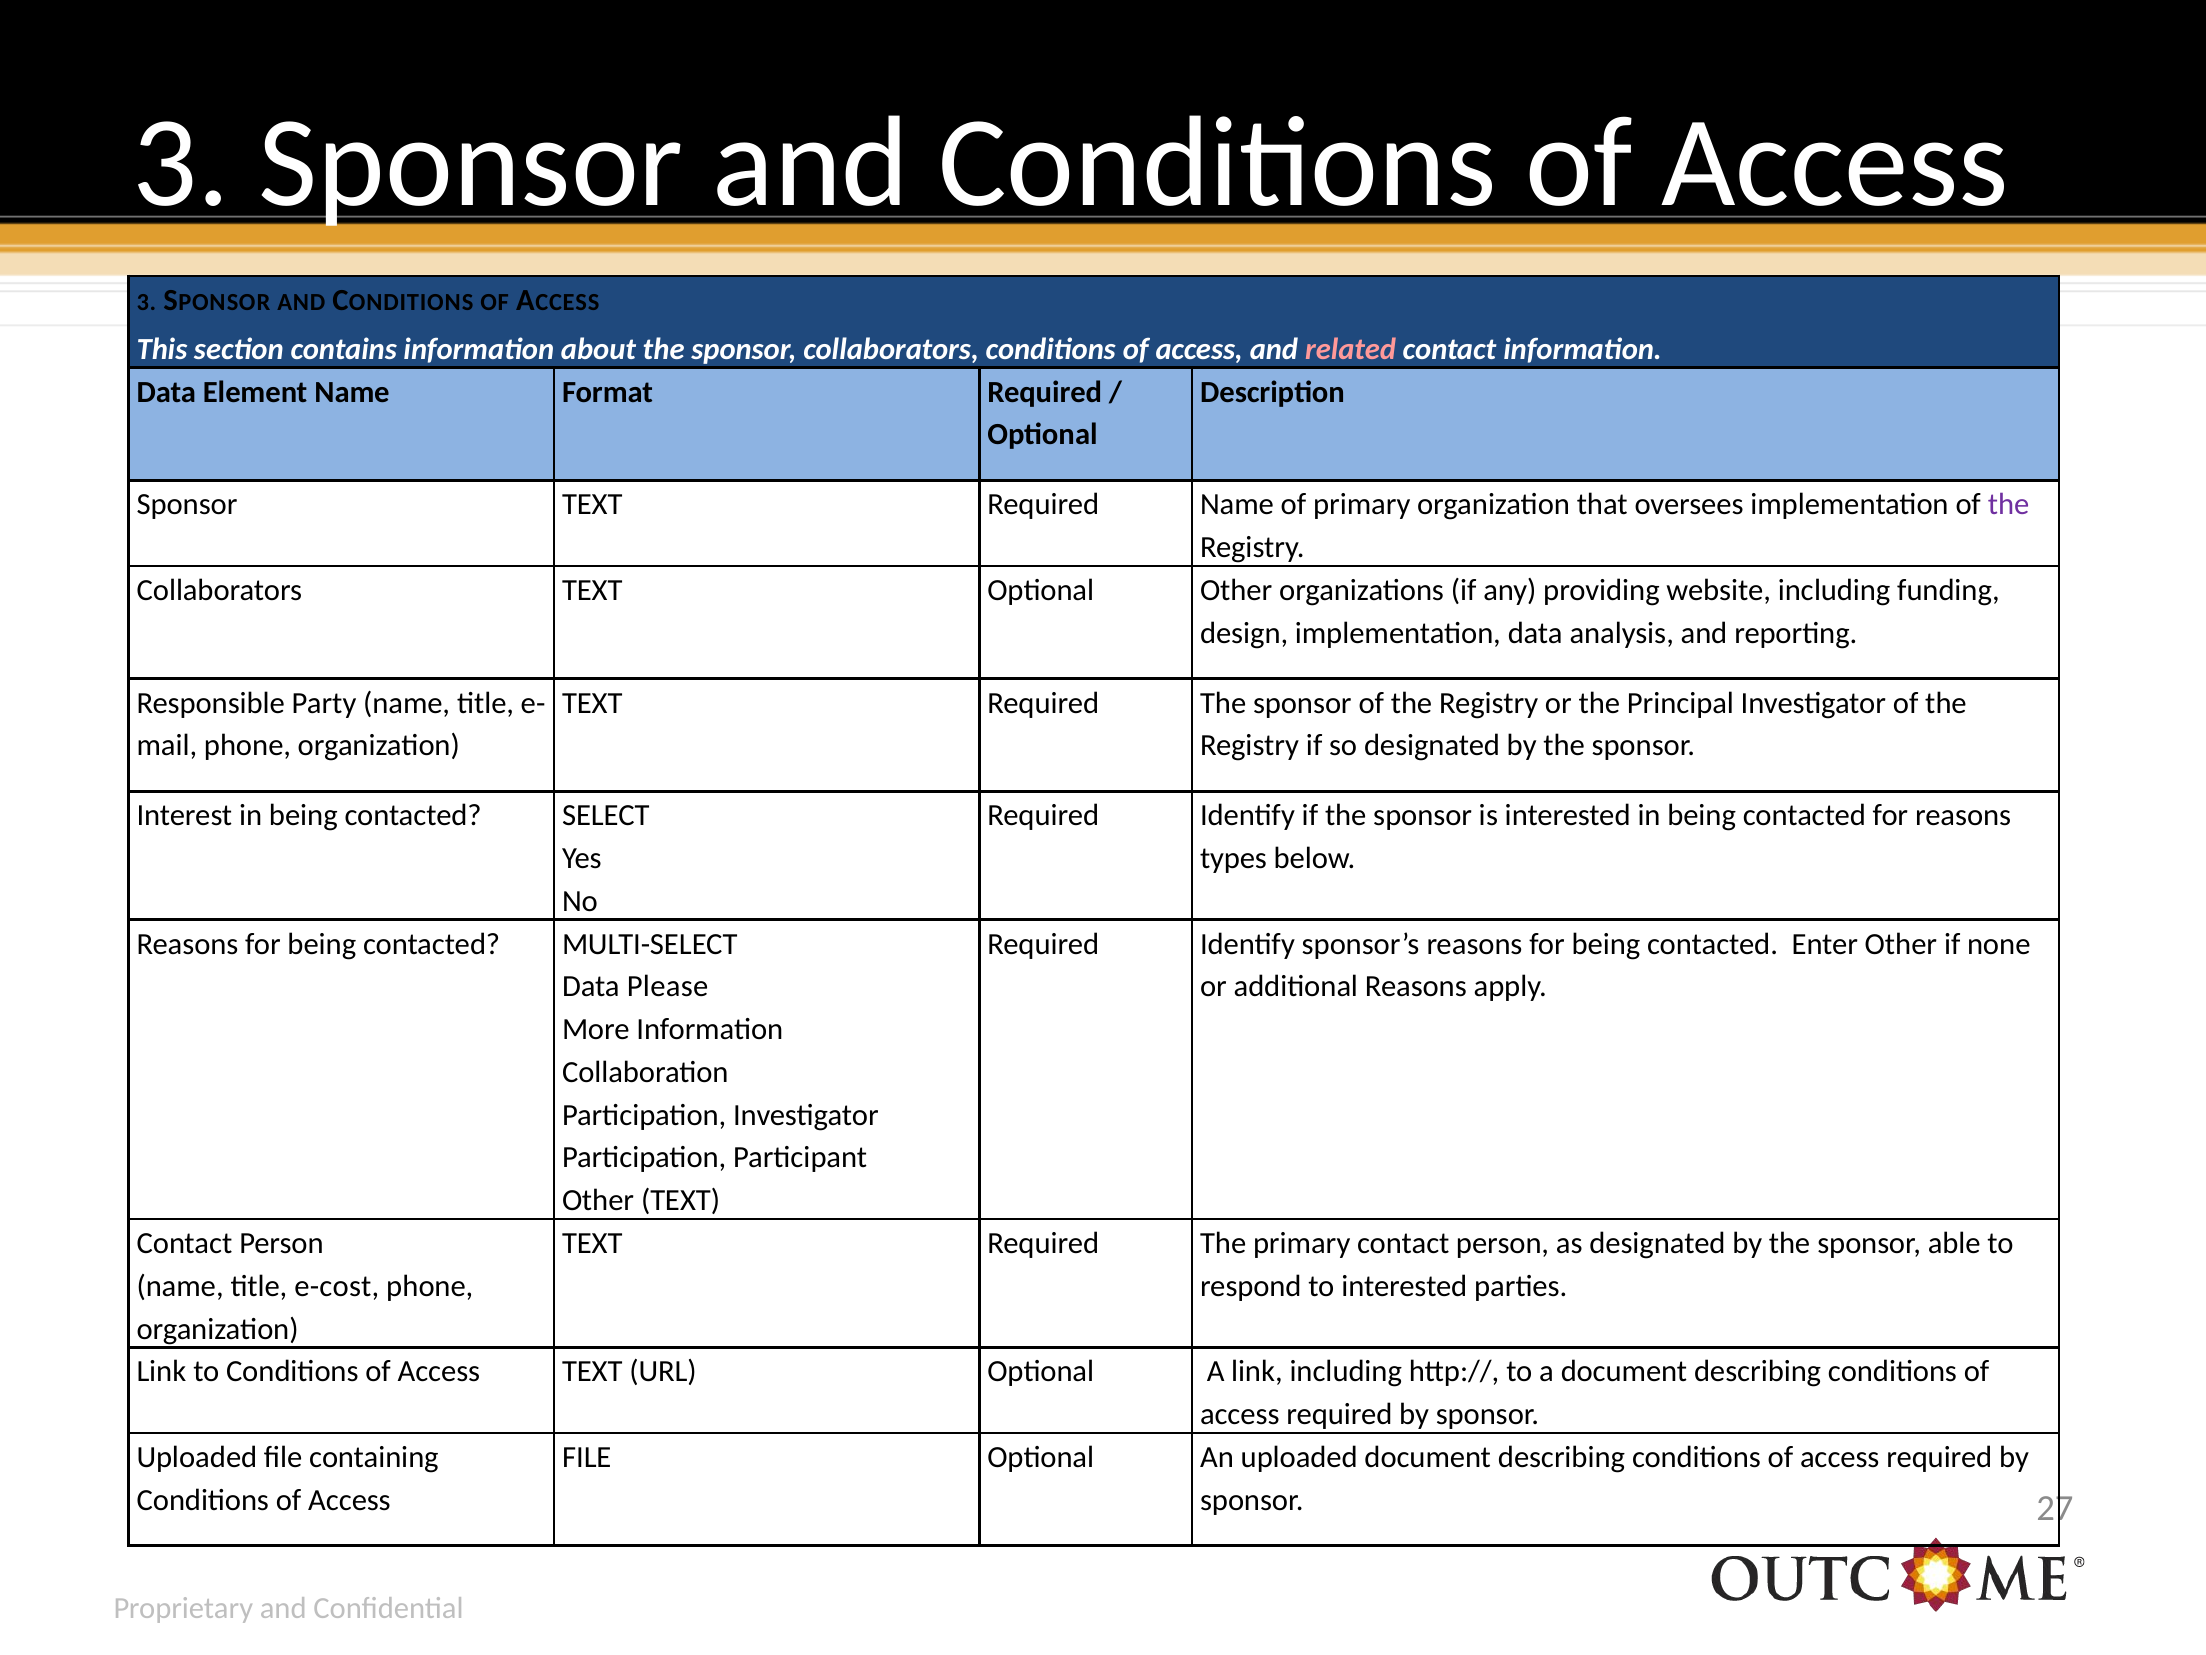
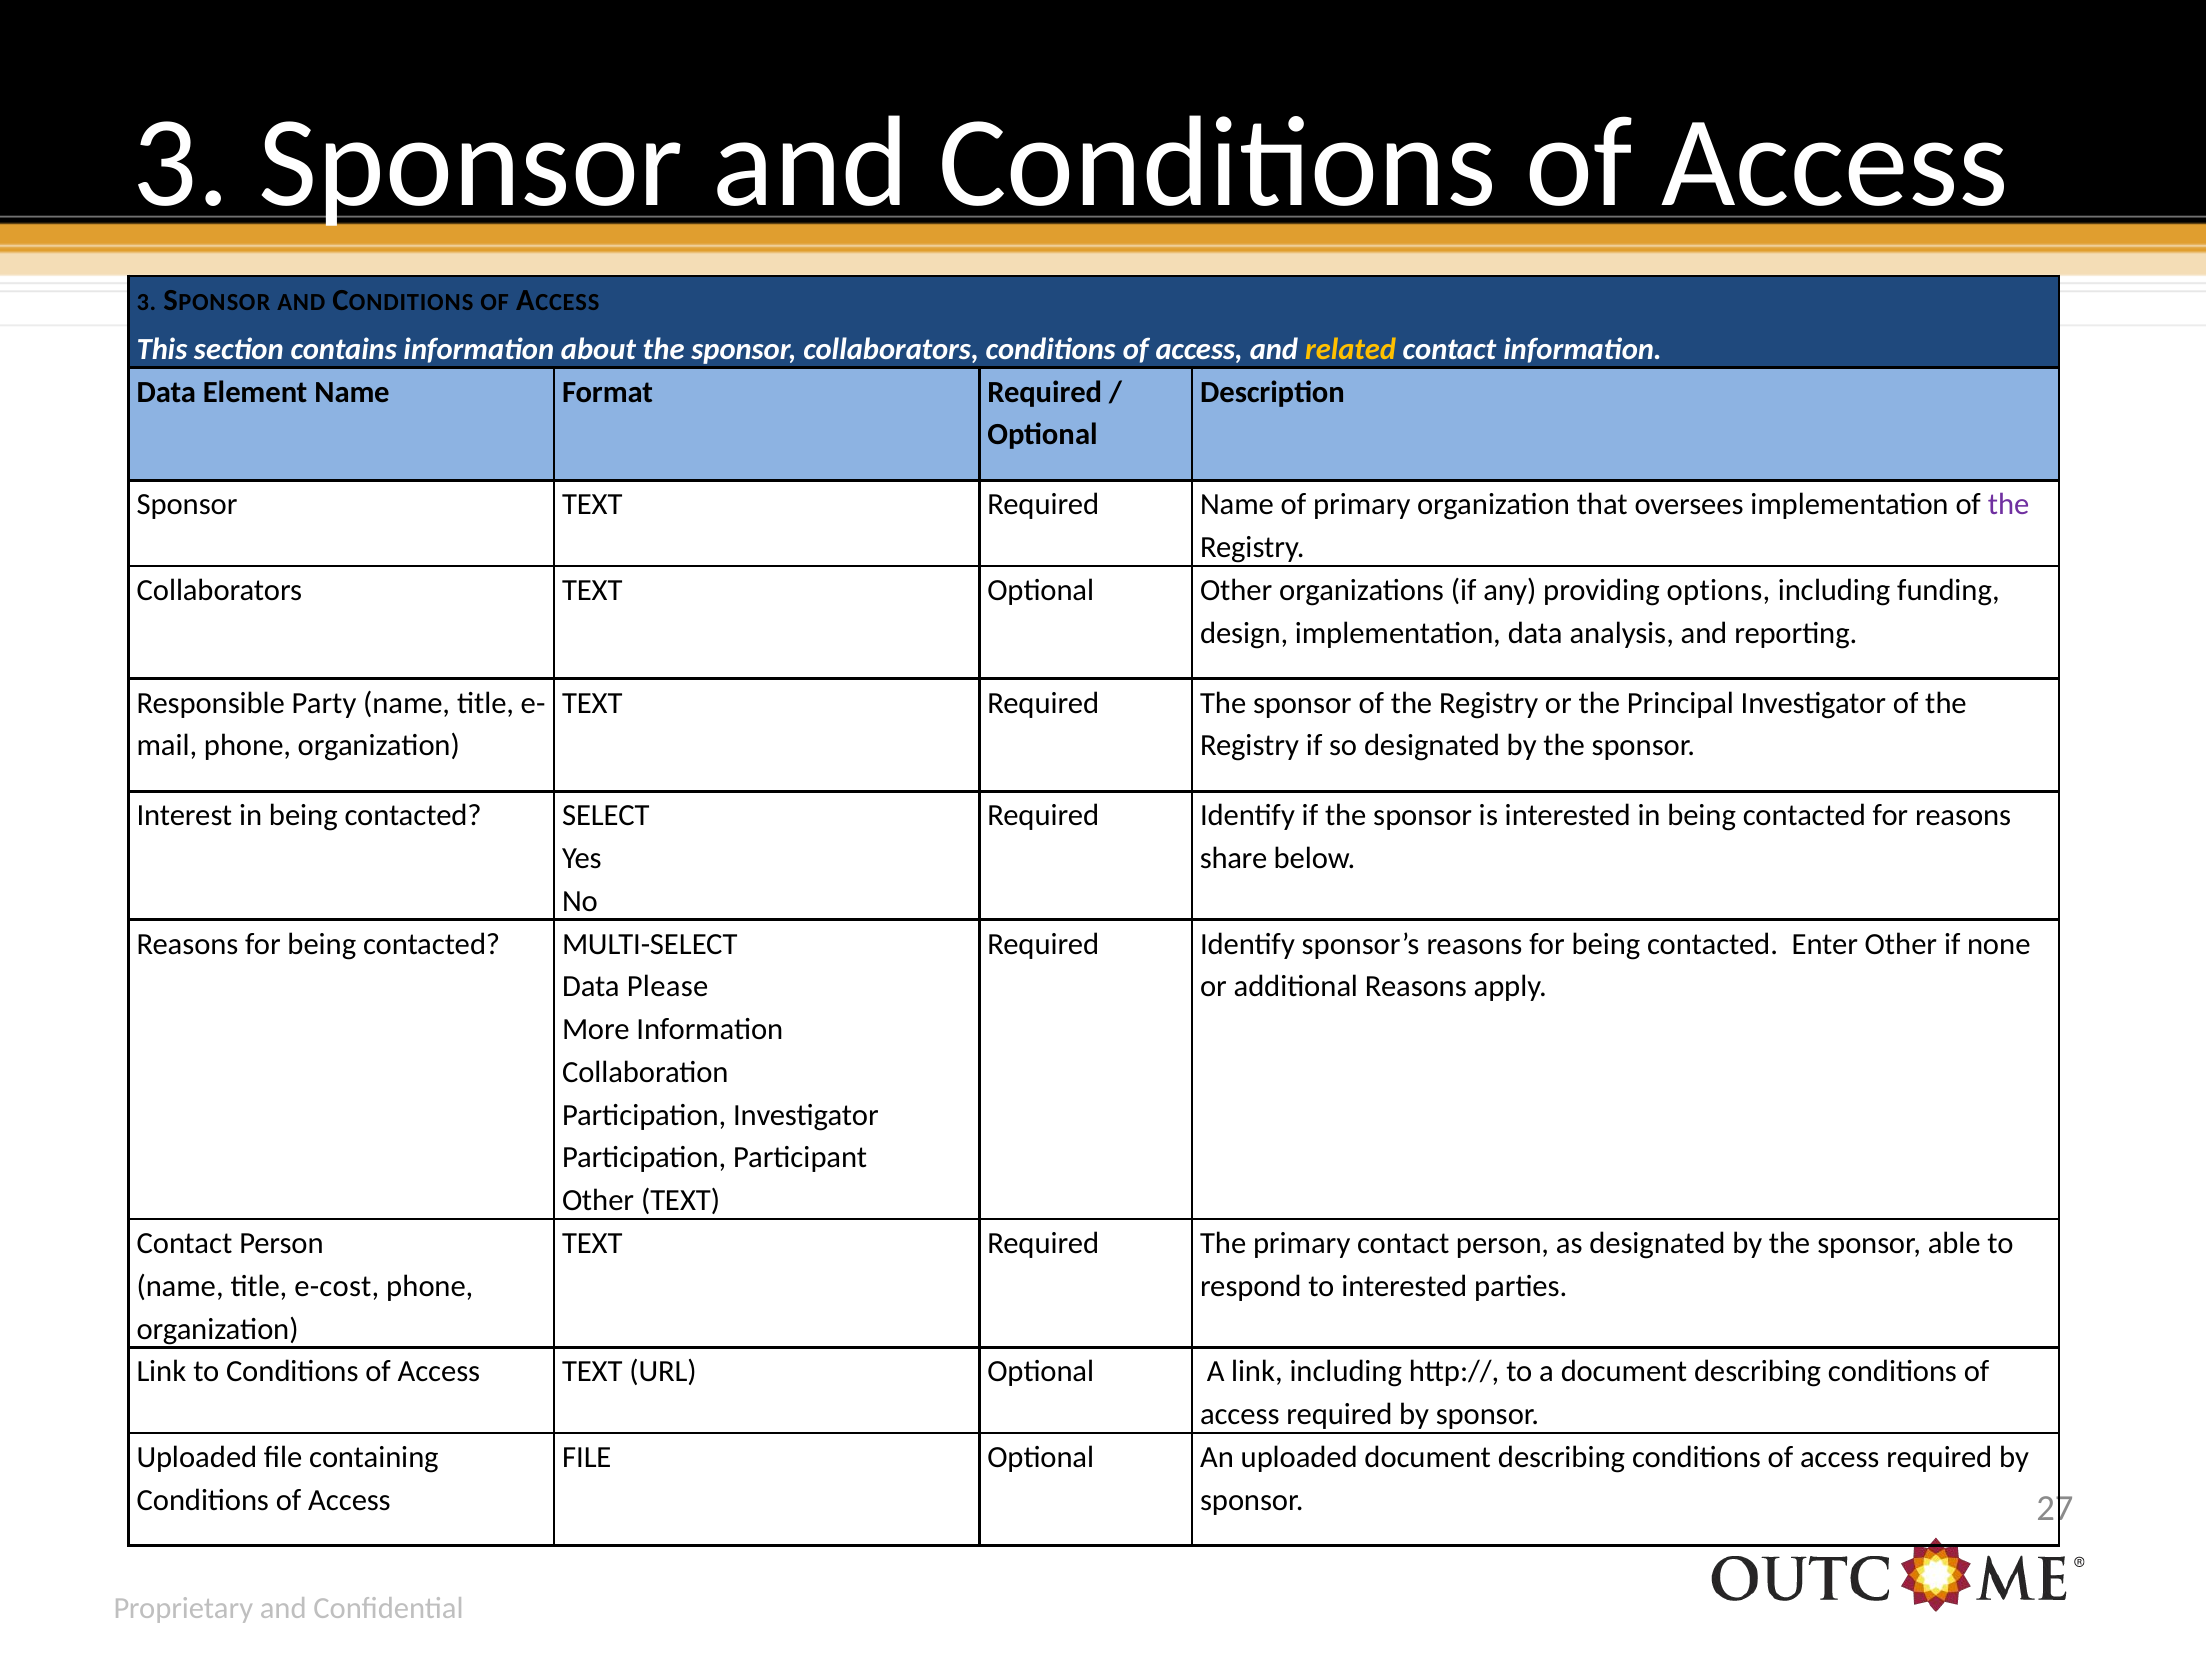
related colour: pink -> yellow (1351, 349)
website: website -> options (1718, 590)
types: types -> share (1234, 858)
